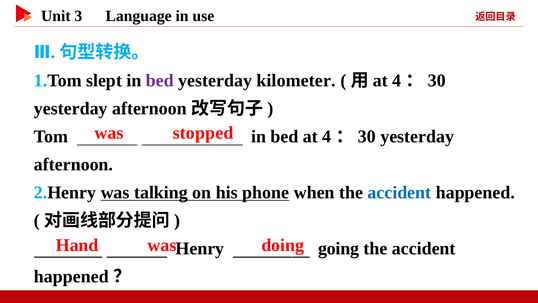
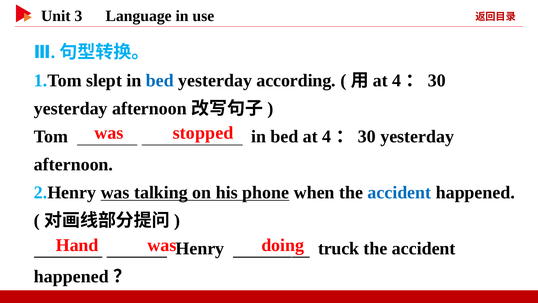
bed colour: purple -> blue (160, 80)
kilometer: kilometer -> according (296, 80)
going: going -> truck (339, 248)
